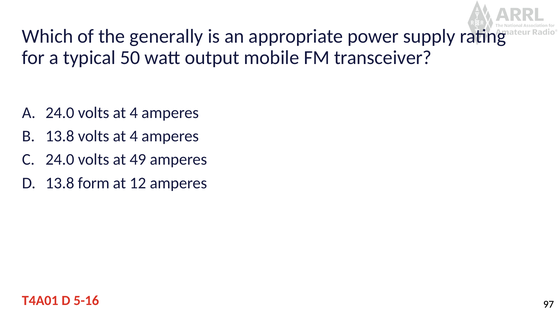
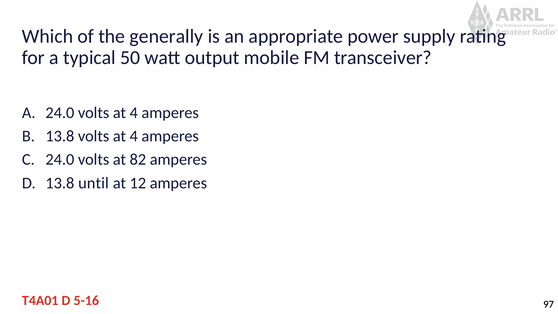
49: 49 -> 82 (138, 160)
form: form -> until (93, 183)
